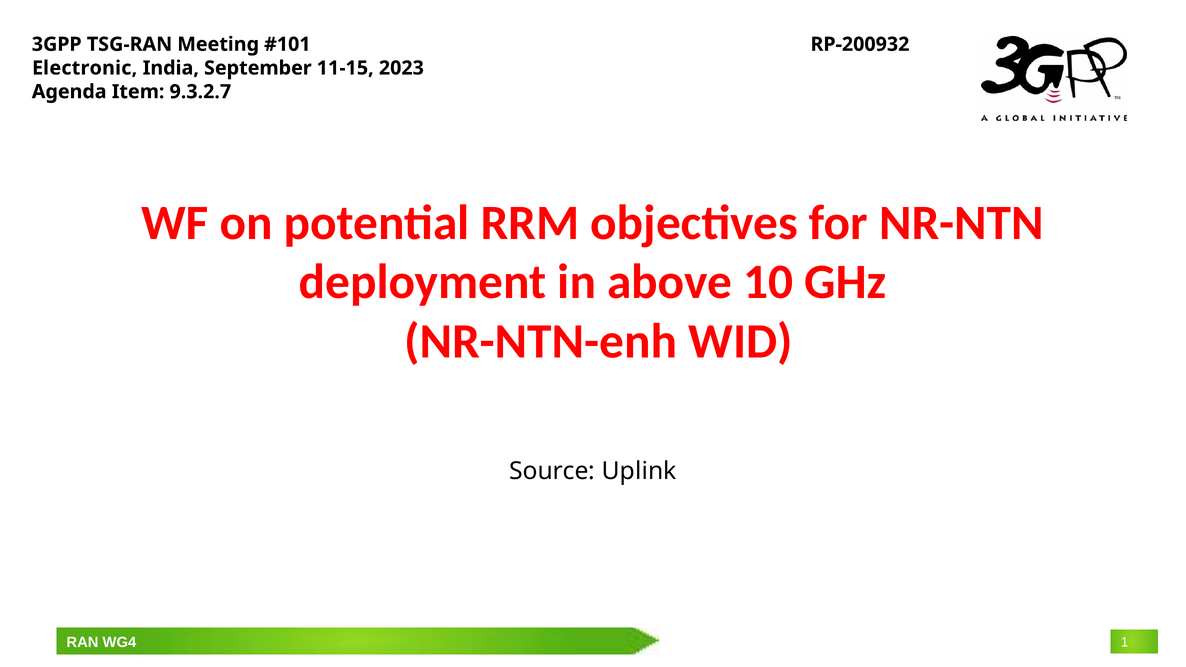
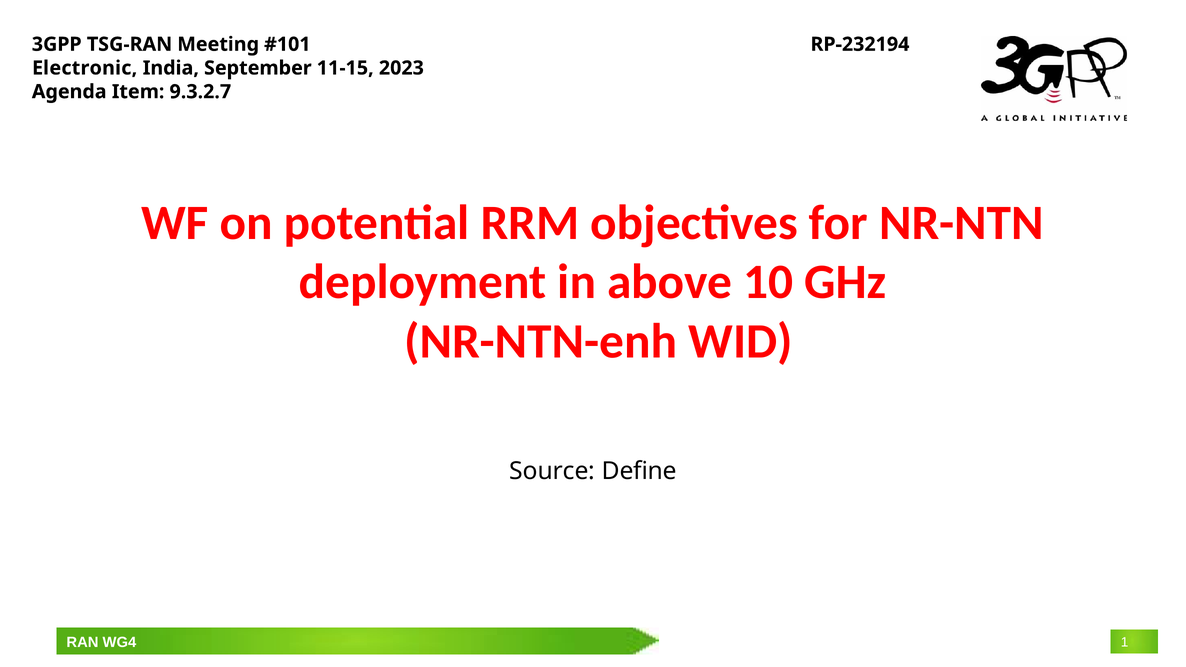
RP-200932: RP-200932 -> RP-232194 (860, 44)
Uplink: Uplink -> Define (639, 471)
